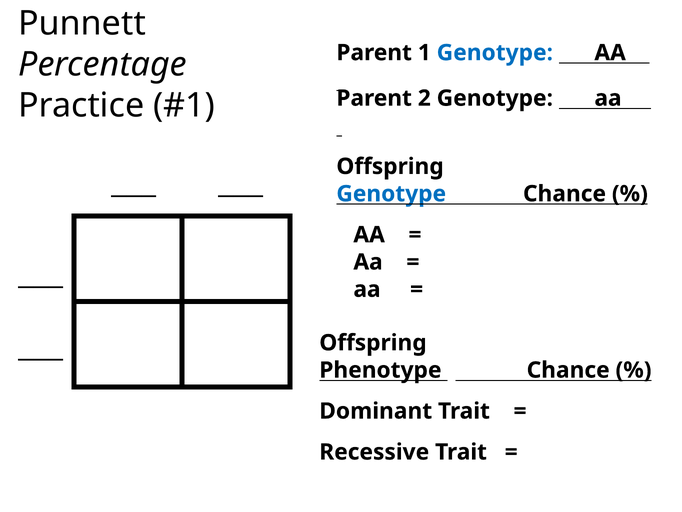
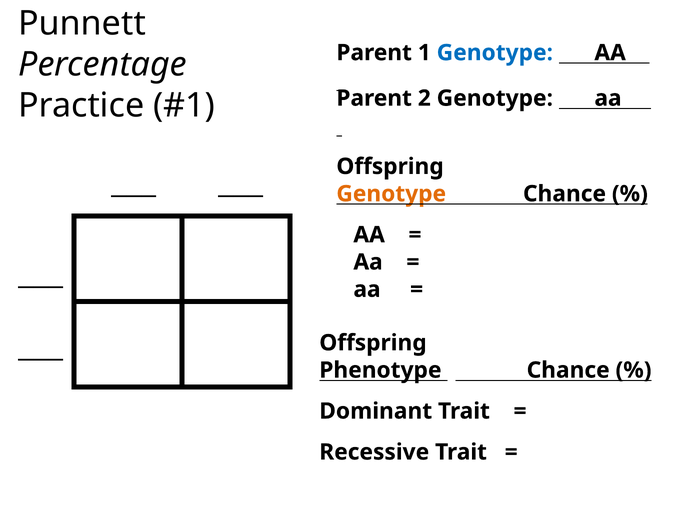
Genotype colour: blue -> orange (391, 194)
